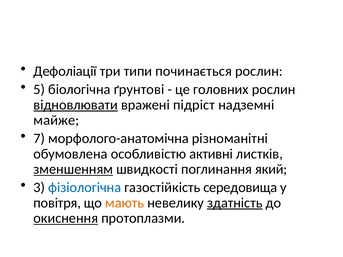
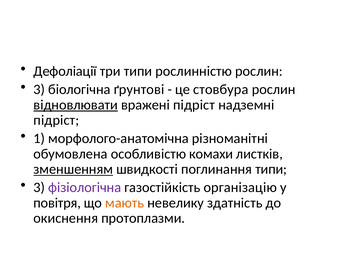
починається: починається -> рослинністю (194, 71)
5: 5 -> 3 (39, 89)
головних: головних -> стовбура (221, 89)
майже: майже -> підріст (56, 120)
7: 7 -> 1 (39, 139)
активні: активні -> комахи (211, 154)
поглинання який: який -> типи (271, 169)
фізіологічна colour: blue -> purple (85, 188)
середовища: середовища -> організацію (240, 188)
здатність underline: present -> none (235, 203)
окиснення underline: present -> none (66, 218)
